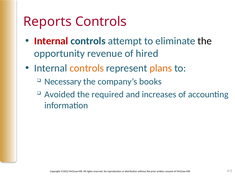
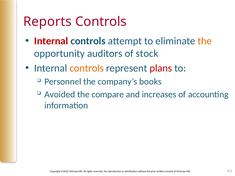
the colour: black -> orange (205, 41)
revenue: revenue -> auditors (105, 54)
hired: hired -> stock (147, 54)
plans colour: orange -> red (161, 68)
Necessary: Necessary -> Personnel (63, 82)
required: required -> compare (108, 95)
